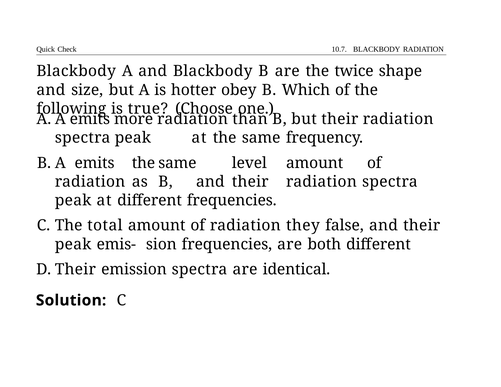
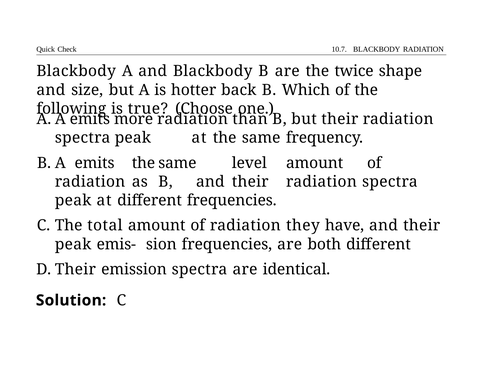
obey: obey -> back (239, 90)
false: false -> have (345, 226)
